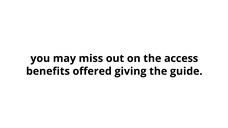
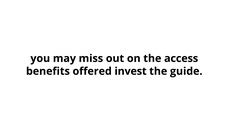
giving: giving -> invest (131, 71)
